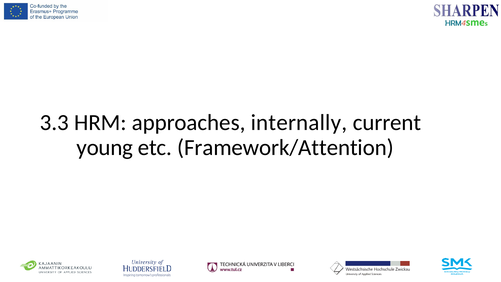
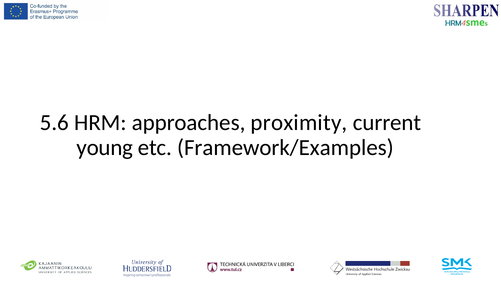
3.3: 3.3 -> 5.6 (54, 123)
internally: internally -> proximity (299, 123)
Framework/Attention: Framework/Attention -> Framework/Examples (285, 147)
